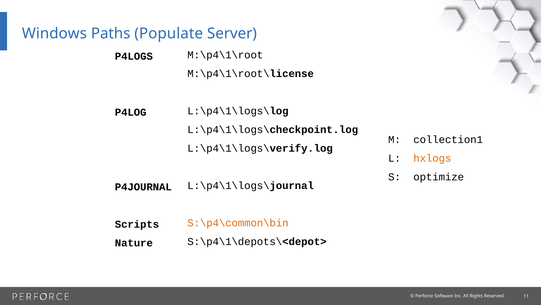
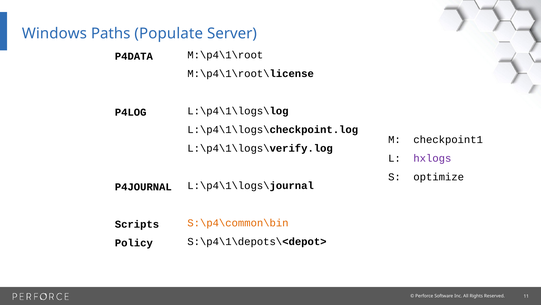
P4LOGS: P4LOGS -> P4DATA (134, 56)
collection1: collection1 -> checkpoint1 (448, 139)
hxlogs colour: orange -> purple (432, 158)
Nature: Nature -> Policy (134, 243)
